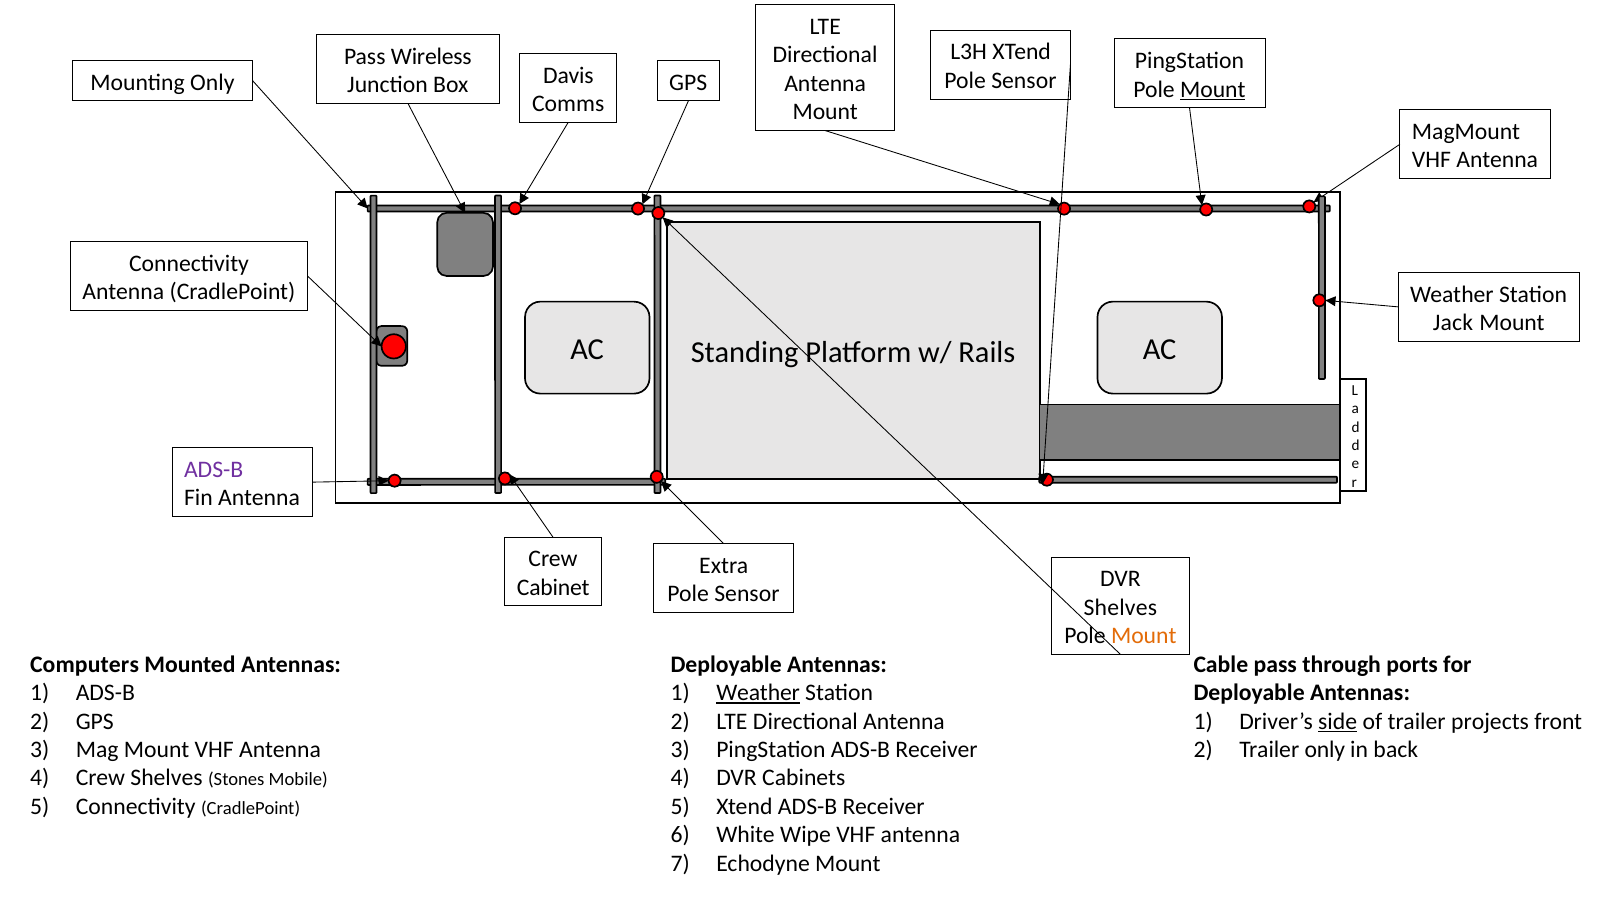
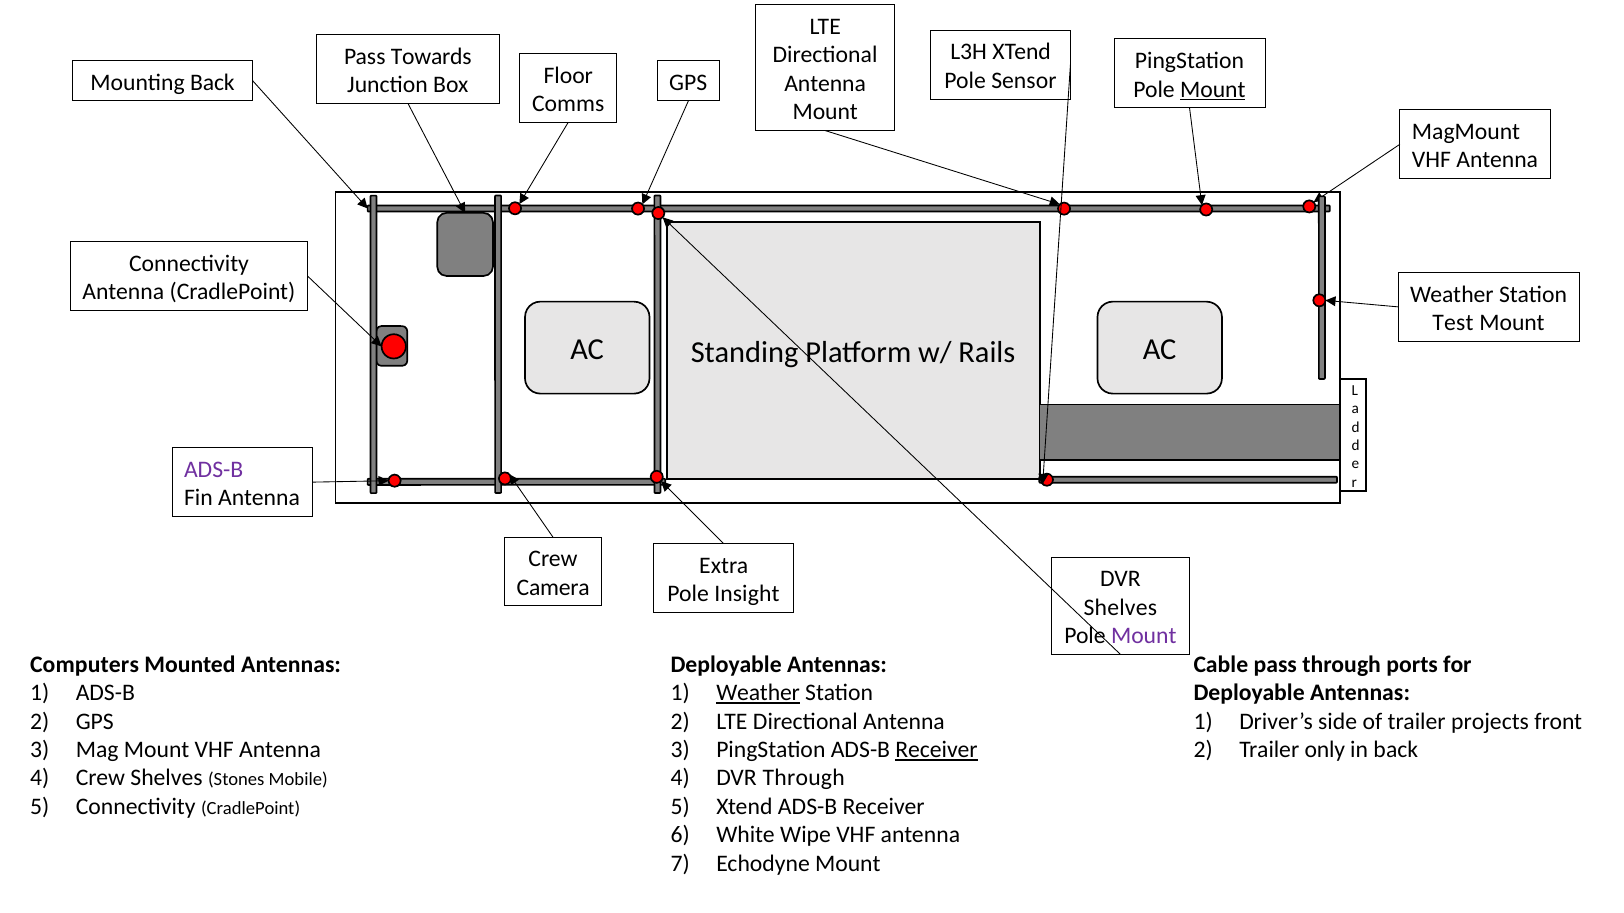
Wireless: Wireless -> Towards (431, 56)
Davis: Davis -> Floor (568, 75)
Mounting Only: Only -> Back (212, 82)
Jack: Jack -> Test (1453, 323)
Cabinet: Cabinet -> Camera (553, 588)
Sensor: Sensor -> Insight (747, 594)
Mount colour: orange -> purple (1144, 636)
side underline: present -> none (1338, 722)
Receiver underline: none -> present (937, 750)
DVR Cabinets: Cabinets -> Through (804, 779)
